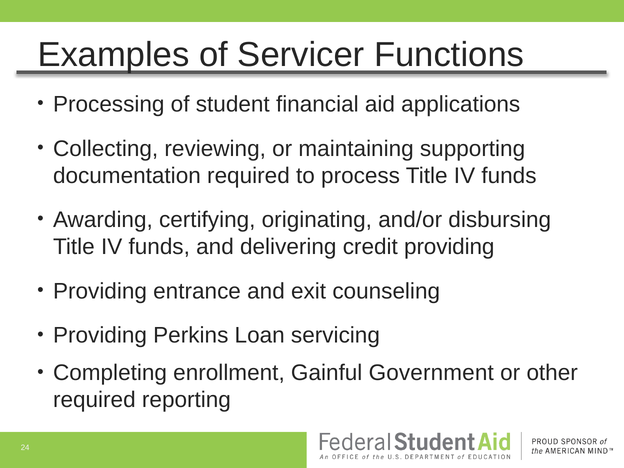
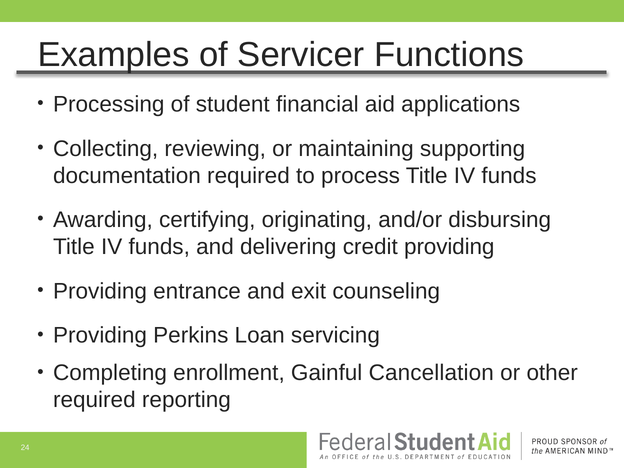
Government: Government -> Cancellation (431, 373)
